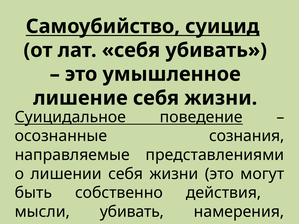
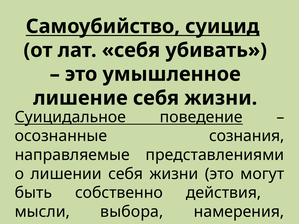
мысли убивать: убивать -> выбора (132, 212)
